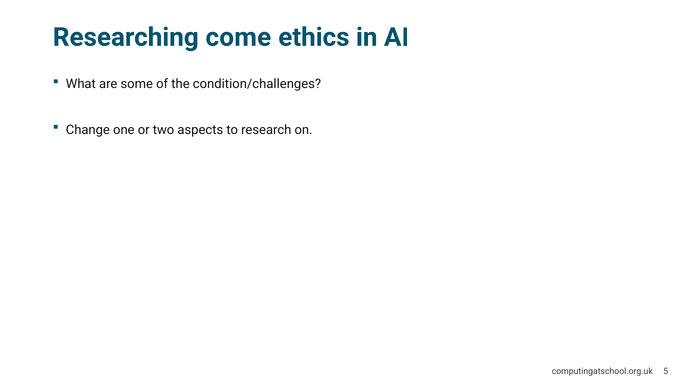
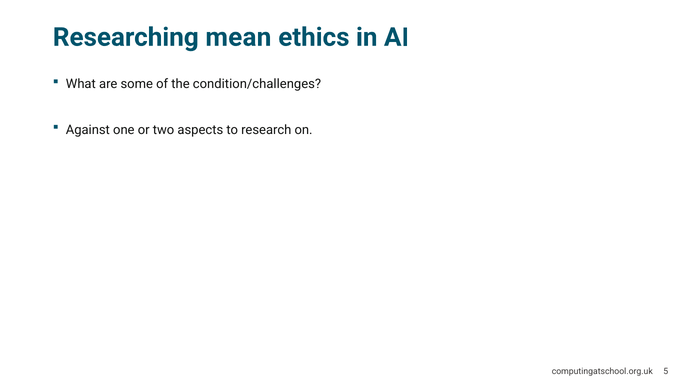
come: come -> mean (238, 37)
Change: Change -> Against (88, 130)
